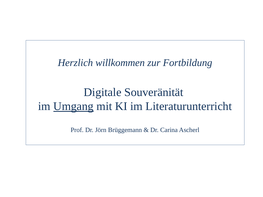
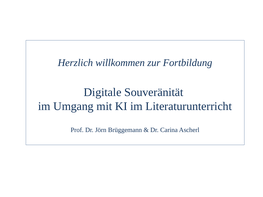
Umgang underline: present -> none (74, 106)
